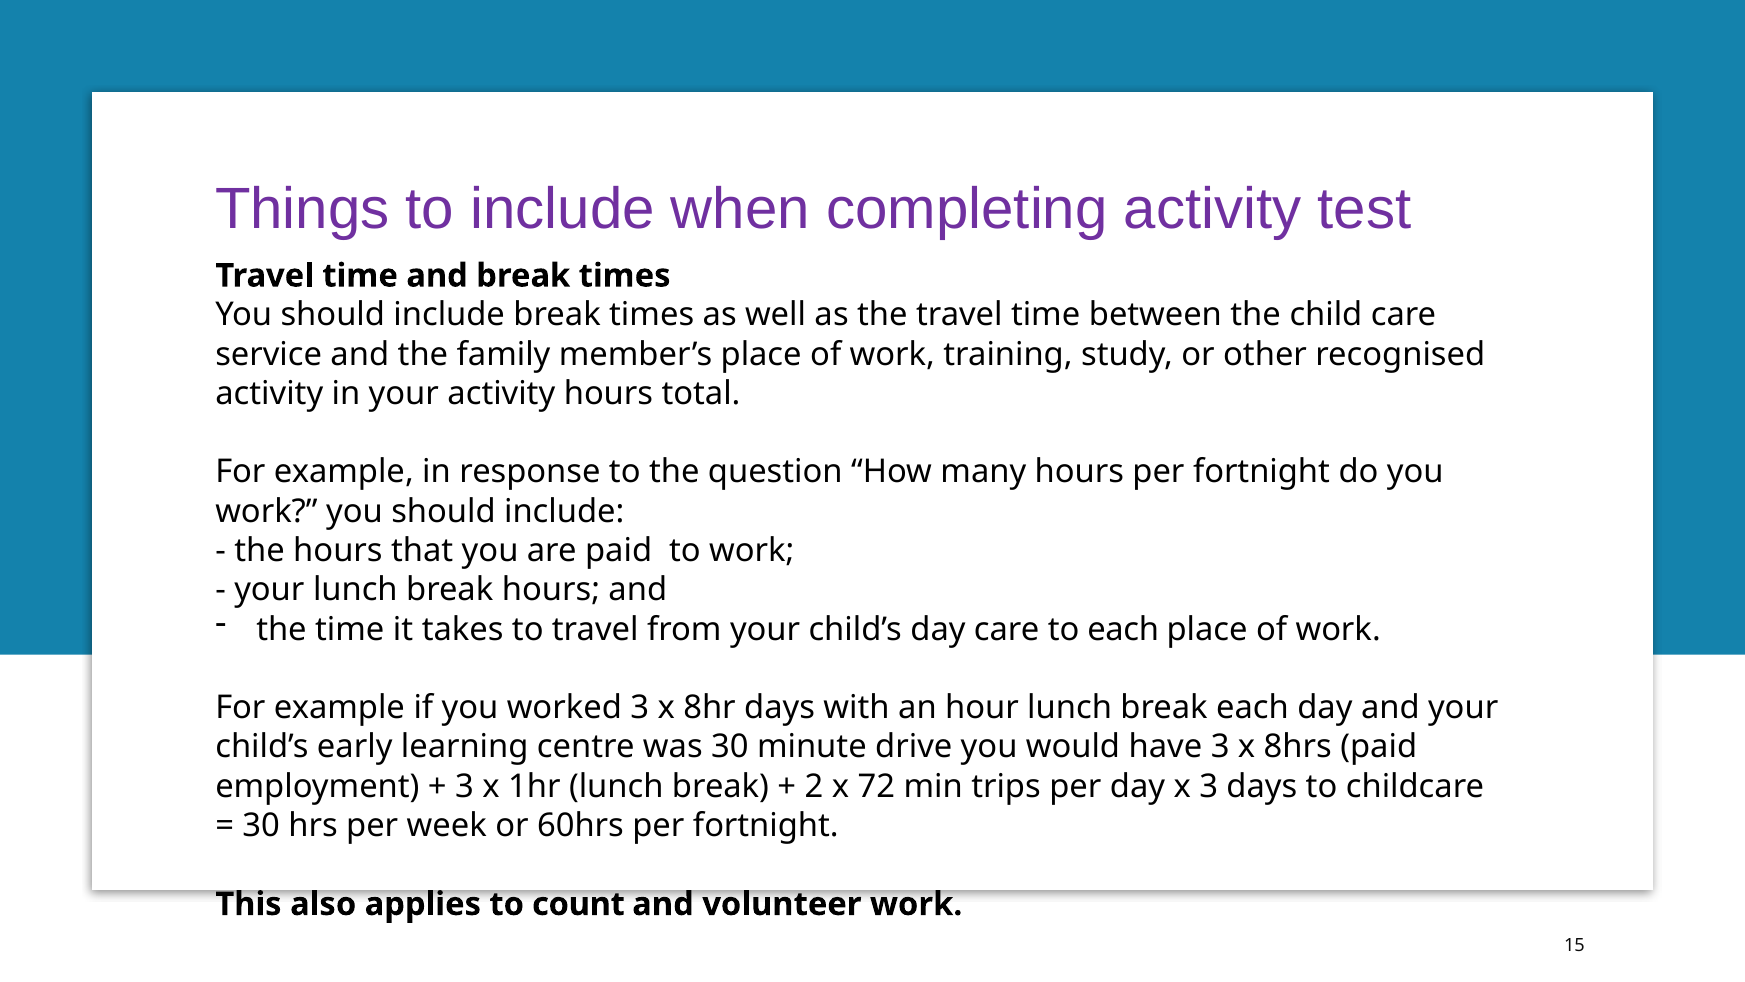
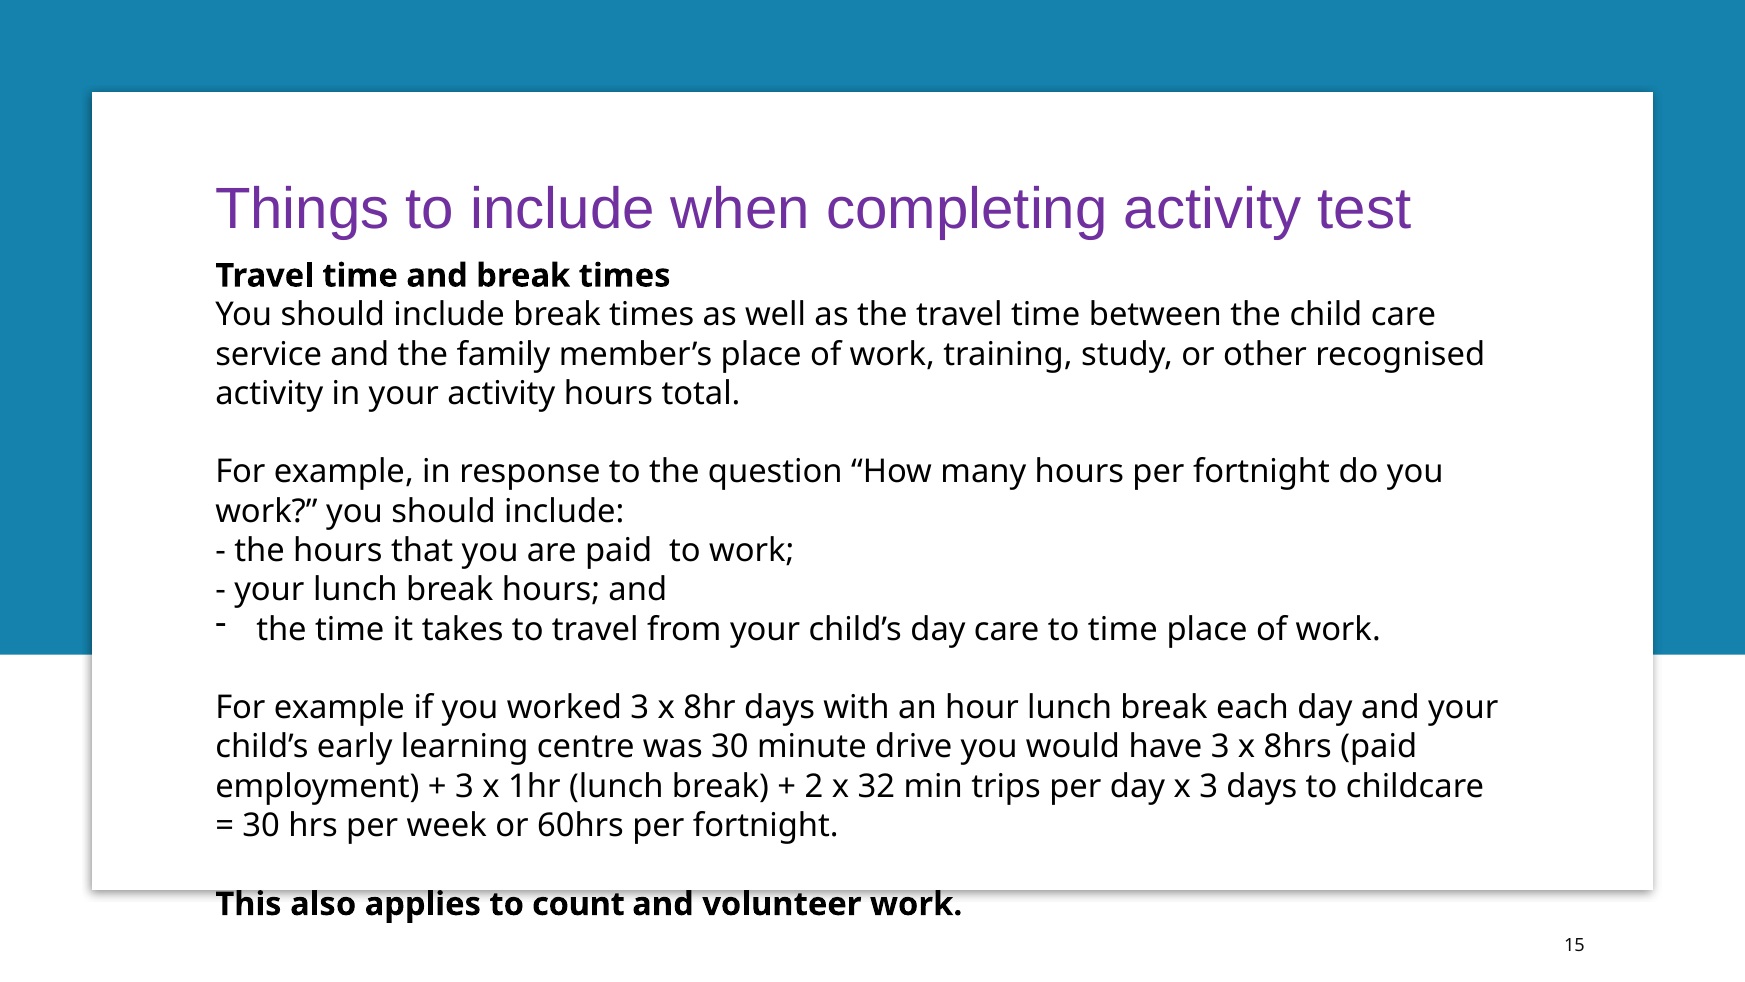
to each: each -> time (1123, 629)
72: 72 -> 32 (876, 786)
